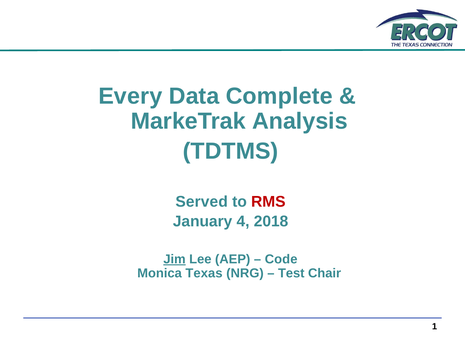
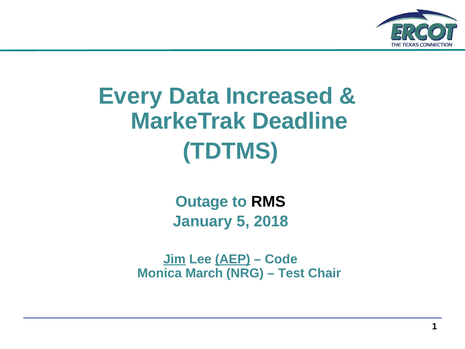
Complete: Complete -> Increased (279, 96)
Analysis: Analysis -> Deadline (300, 121)
Served: Served -> Outage (202, 202)
RMS colour: red -> black (268, 202)
4: 4 -> 5 (243, 221)
AEP underline: none -> present (233, 259)
Texas: Texas -> March (204, 273)
